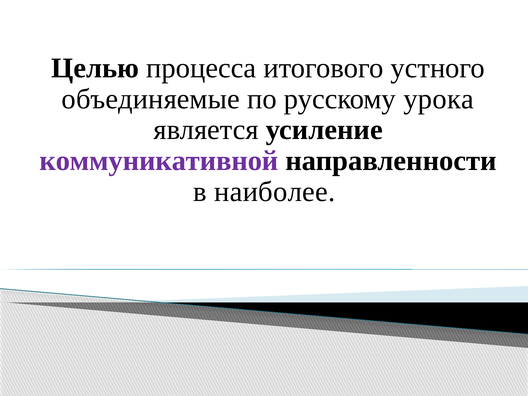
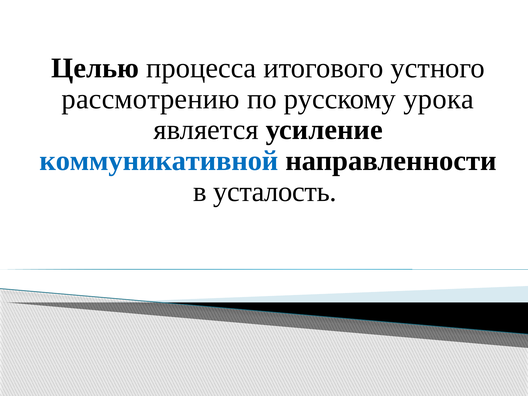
объединяемые: объединяемые -> рассмотрению (151, 99)
коммуникативной colour: purple -> blue (159, 161)
наиболее: наиболее -> усталость (275, 192)
